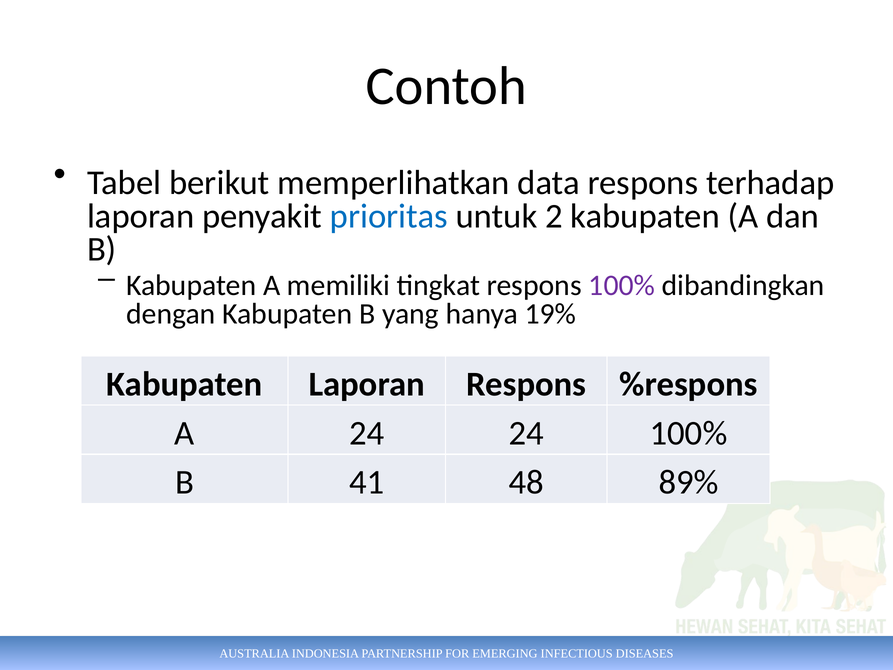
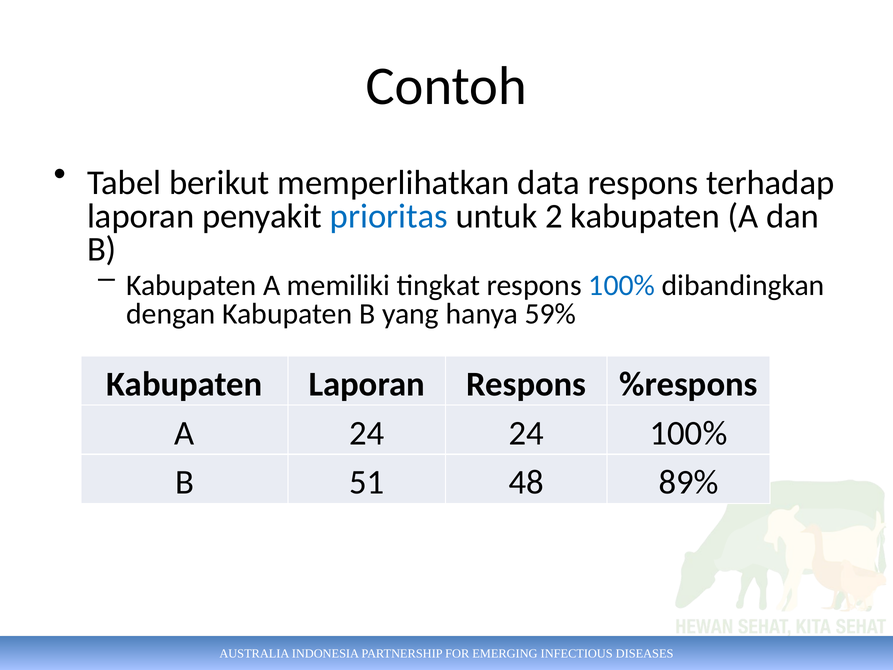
100% colour: purple -> blue (622, 285)
19%: 19% -> 59% (550, 314)
41: 41 -> 51 (367, 482)
